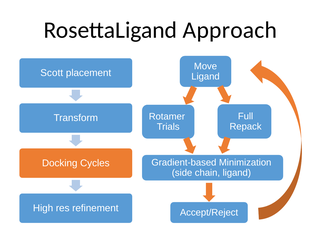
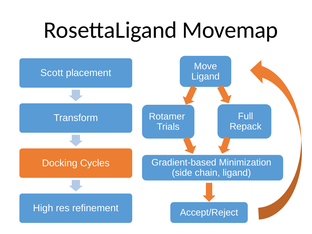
Approach: Approach -> Movemap (230, 30)
